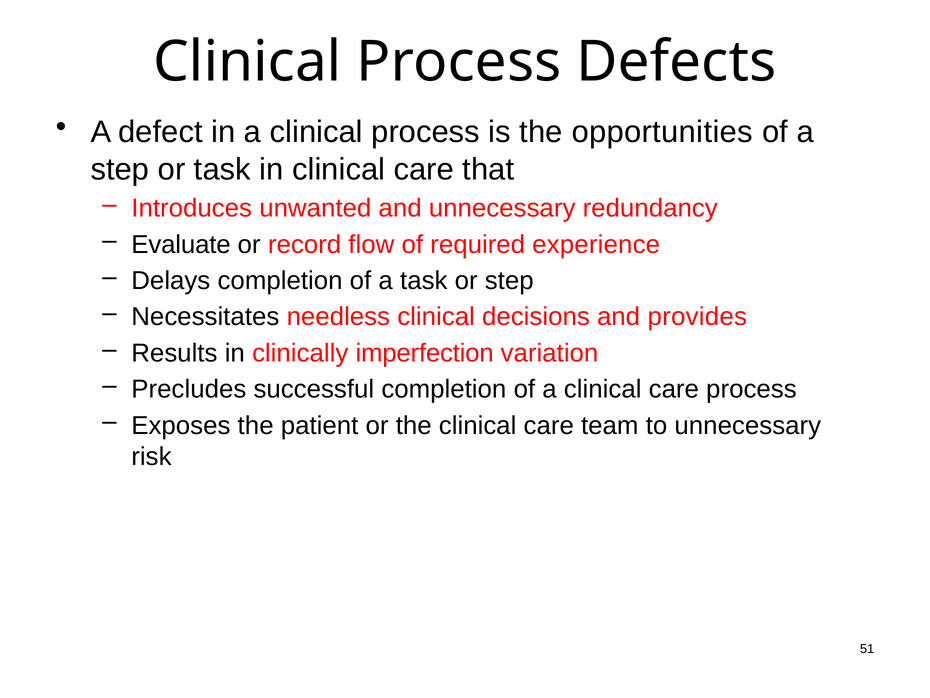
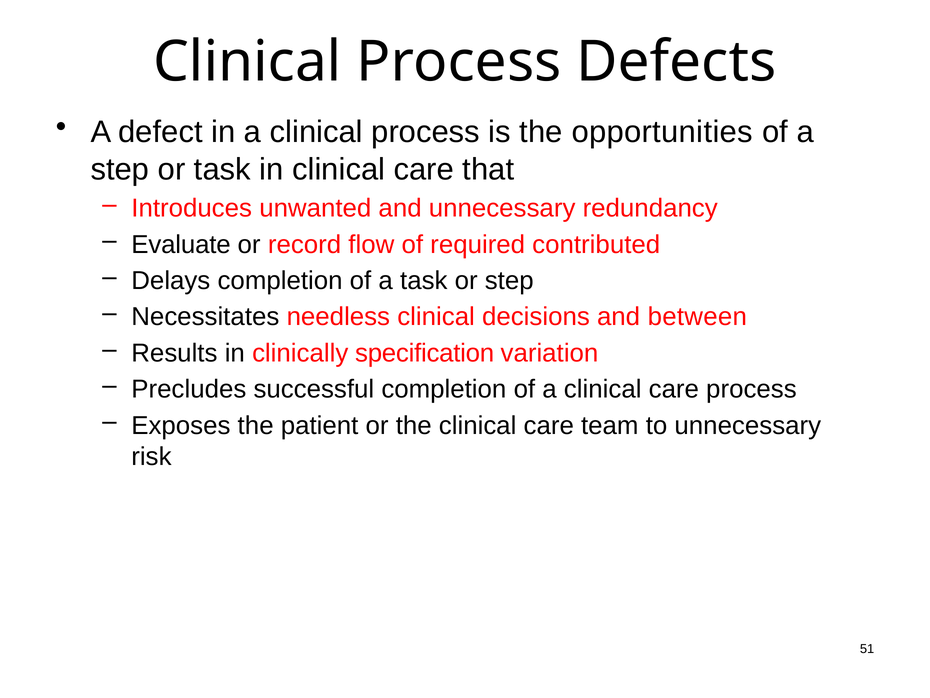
experience: experience -> contributed (596, 244)
provides: provides -> between (697, 317)
imperfection: imperfection -> specification (425, 353)
